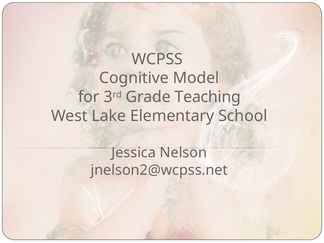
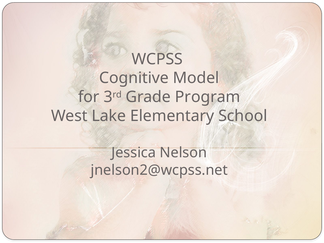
Teaching: Teaching -> Program (208, 97)
